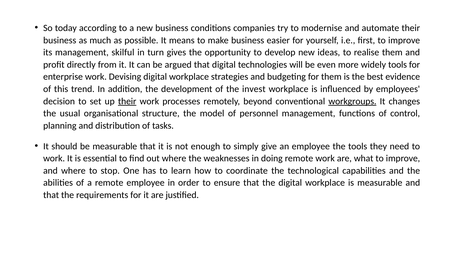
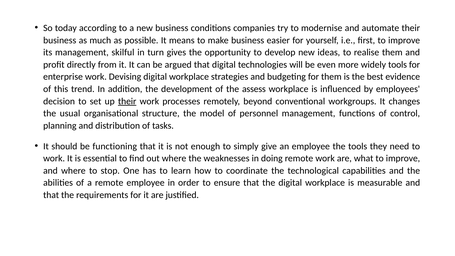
invest: invest -> assess (254, 89)
workgroups underline: present -> none (352, 101)
be measurable: measurable -> functioning (115, 146)
